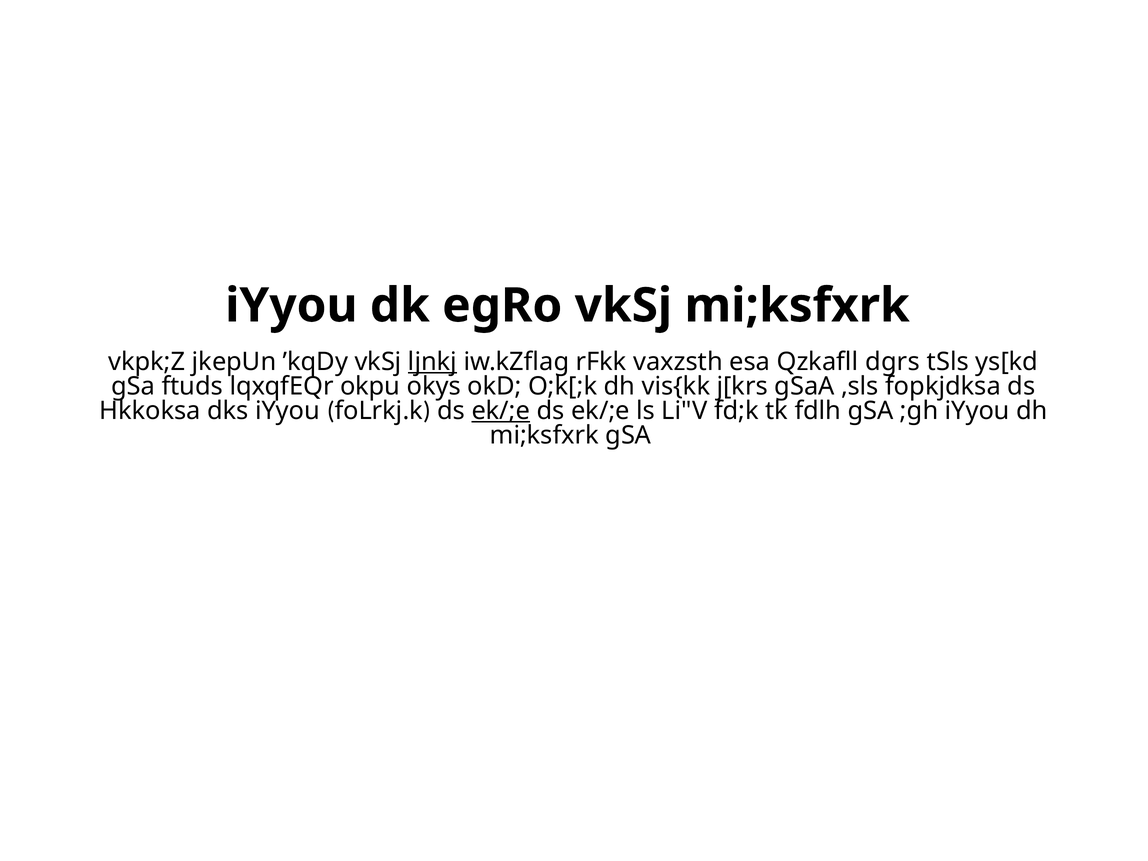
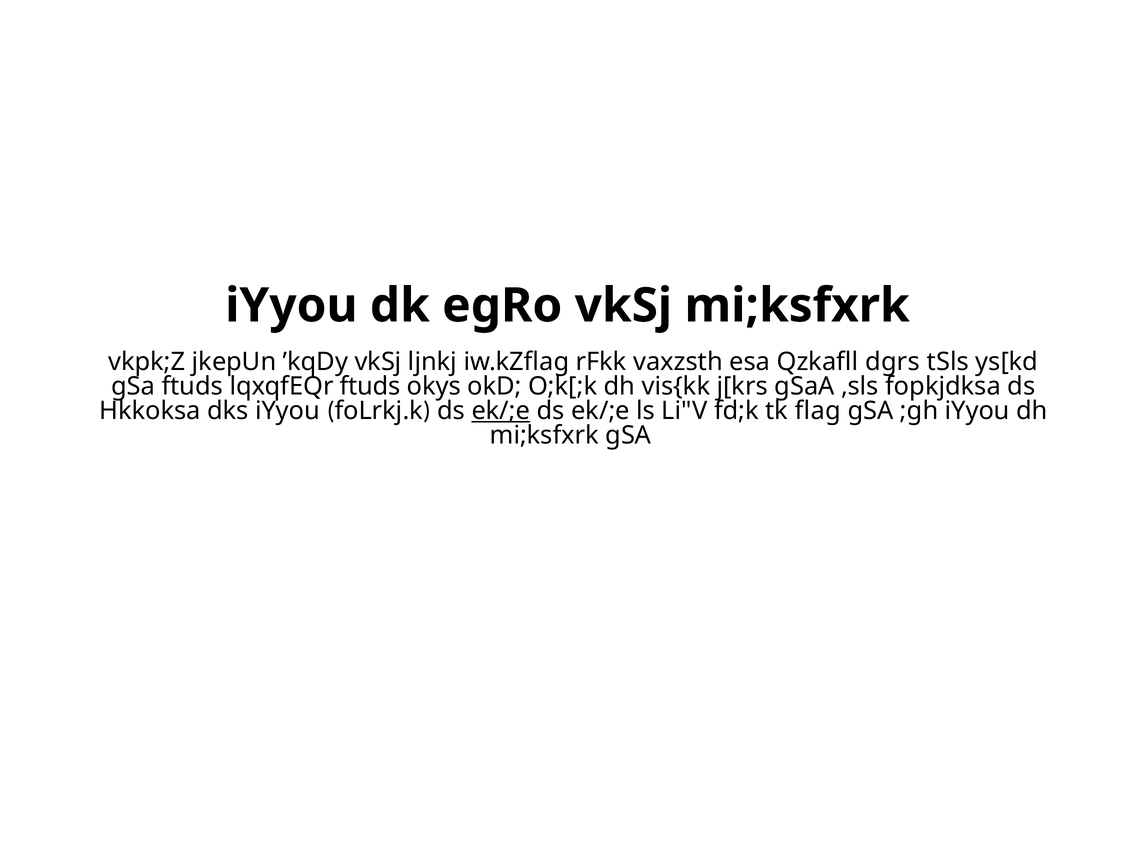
ljnkj underline: present -> none (432, 362)
lqxqfEQr okpu: okpu -> ftuds (370, 387)
fdlh: fdlh -> flag (818, 411)
